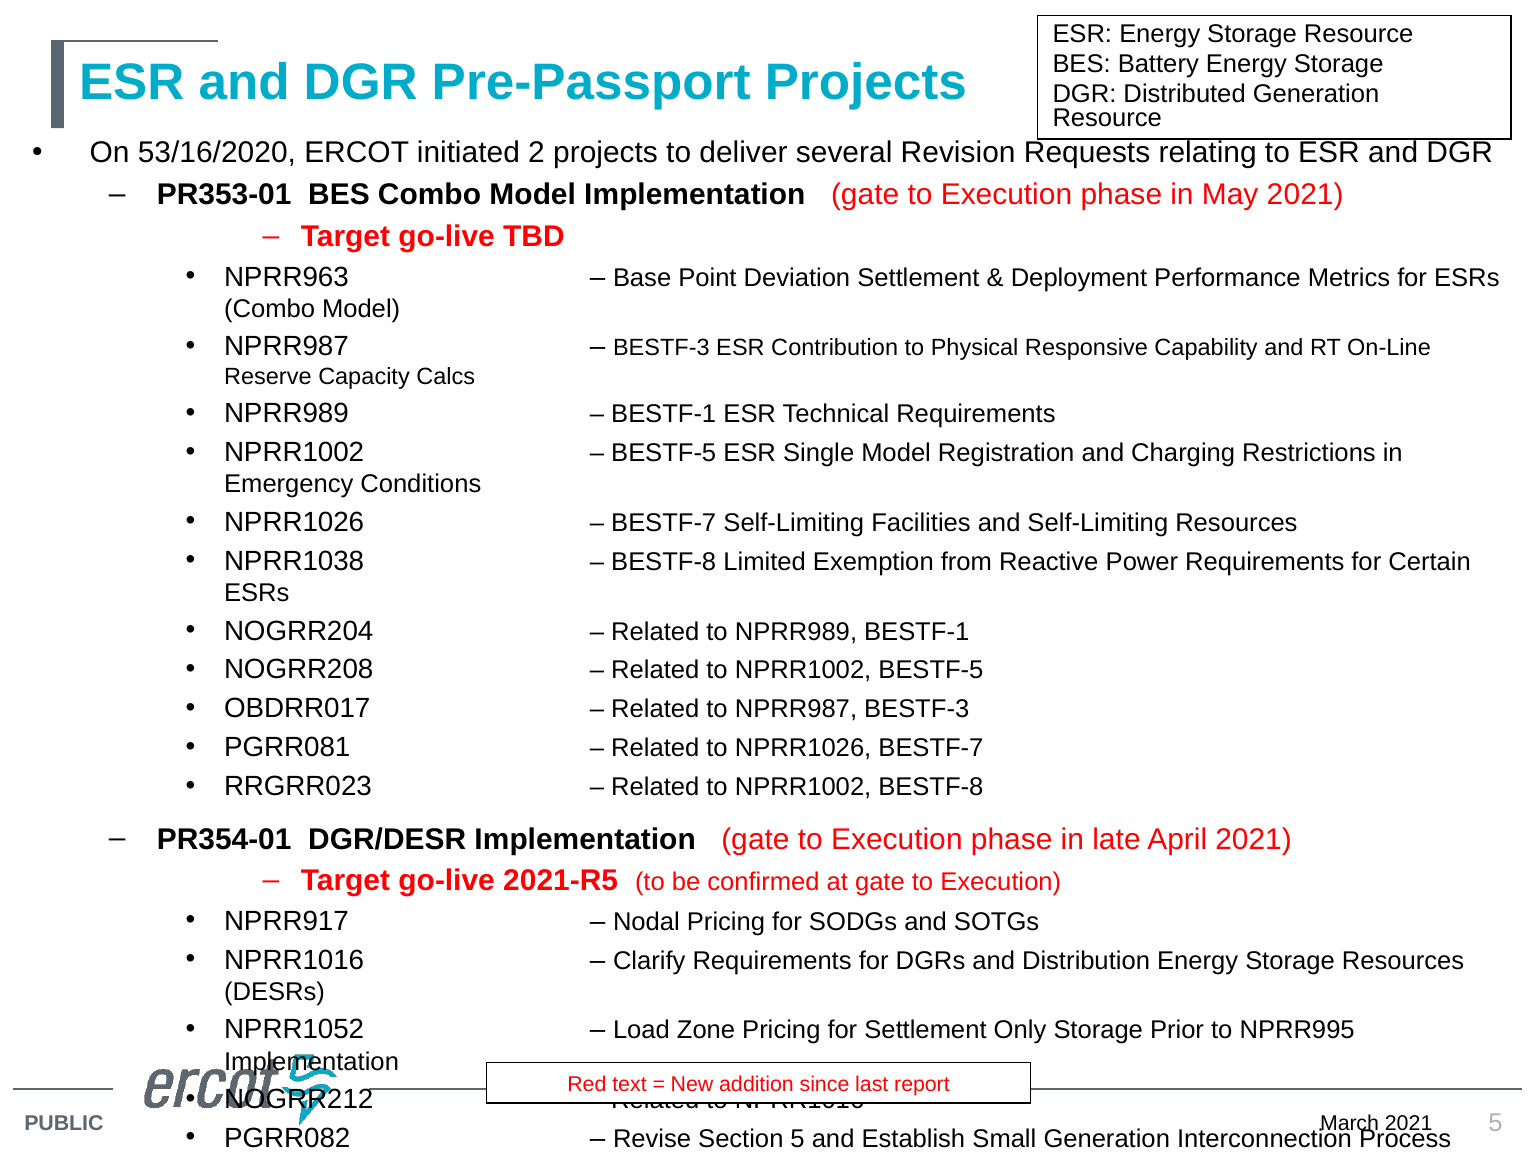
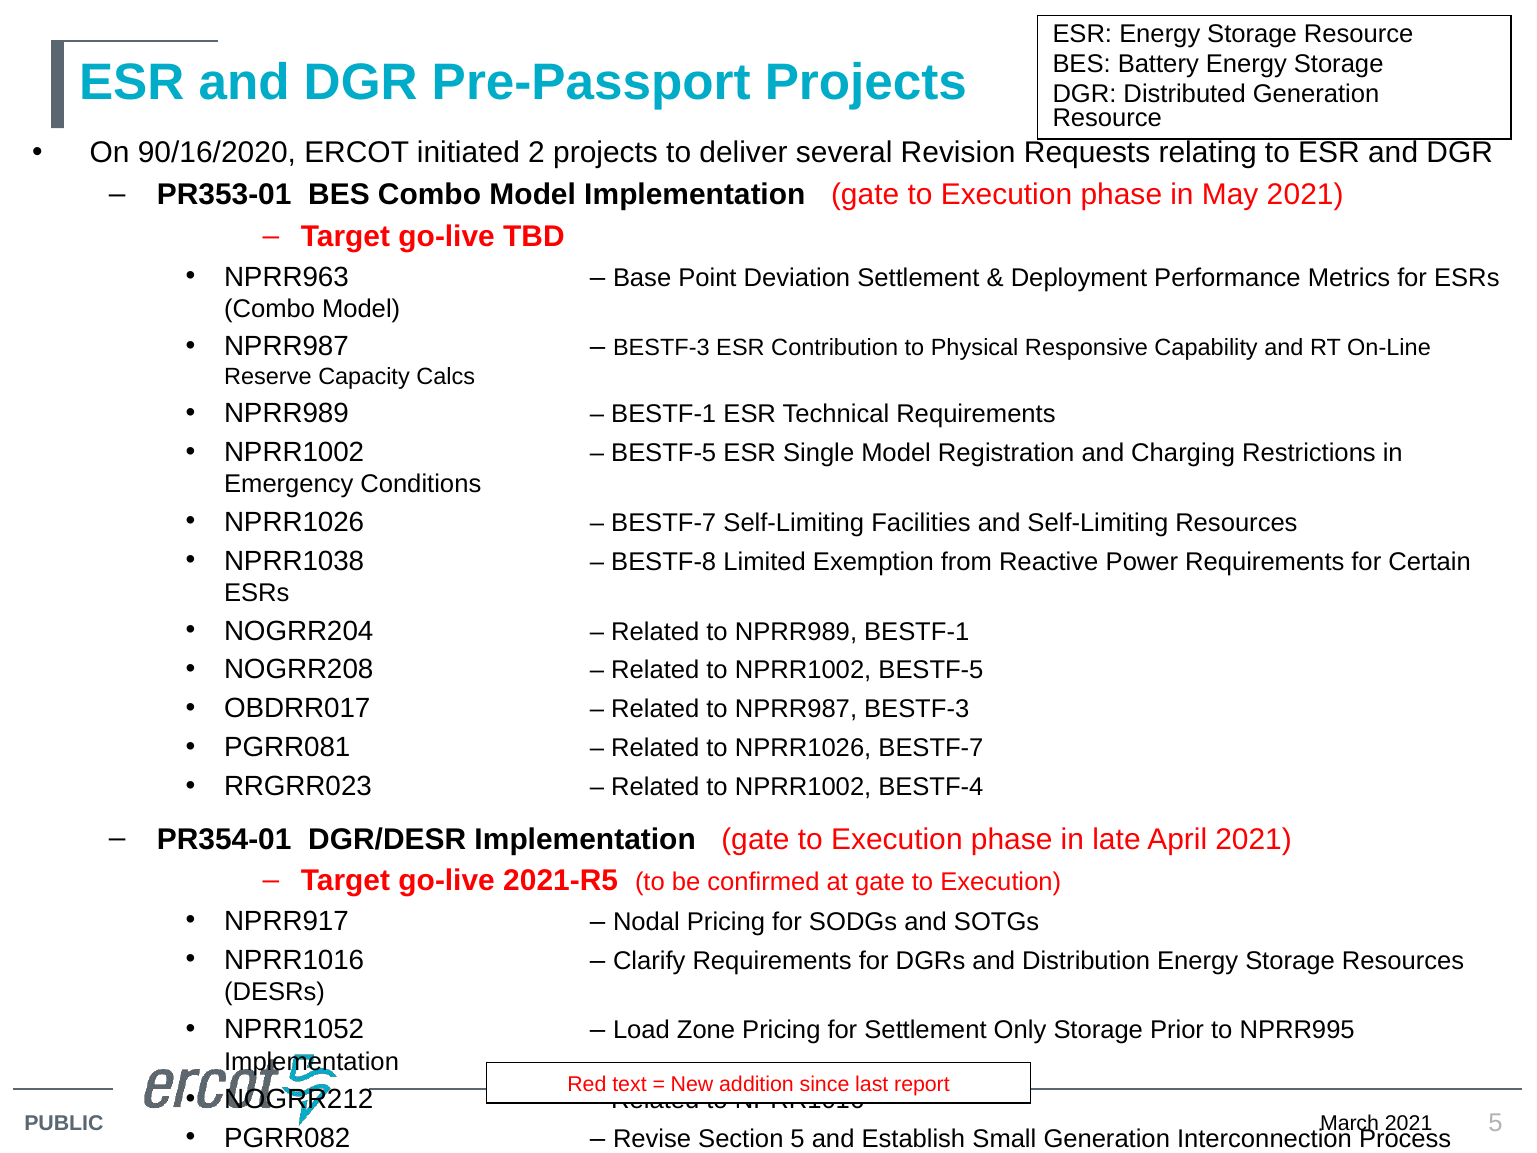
53/16/2020: 53/16/2020 -> 90/16/2020 (217, 153)
NPRR1002 BESTF-8: BESTF-8 -> BESTF-4 (931, 787)
